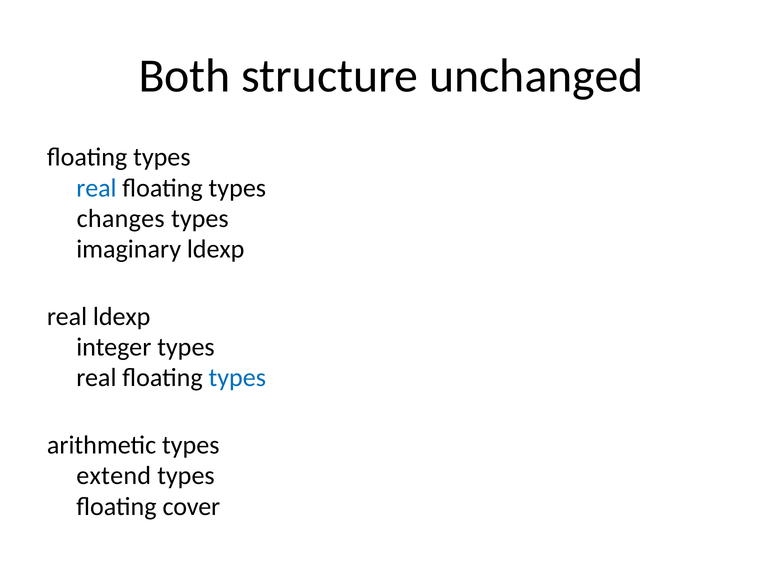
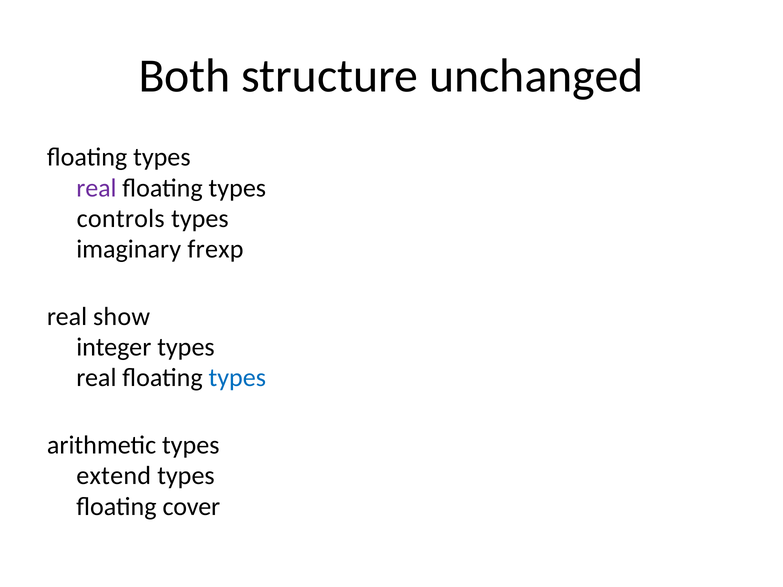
real colour: blue -> purple (96, 188)
changes: changes -> controls (121, 219)
imaginary ldexp: ldexp -> frexp (215, 249)
real ldexp: ldexp -> show (122, 317)
